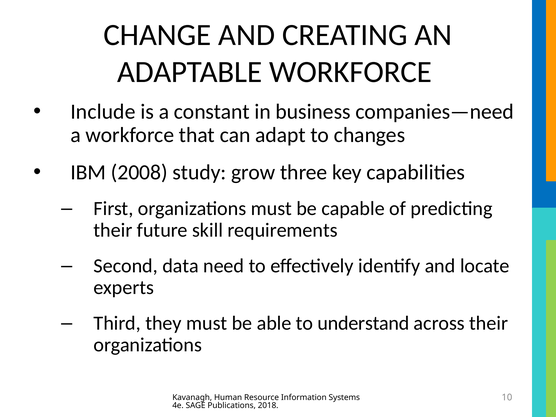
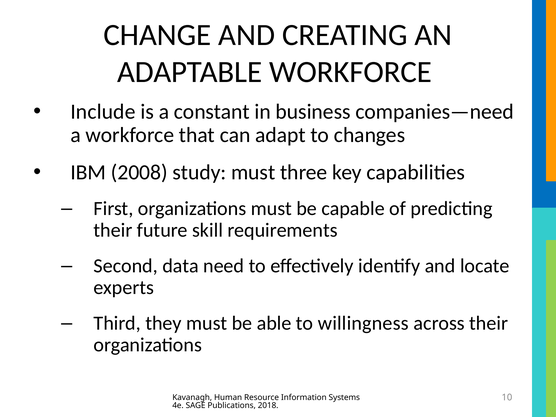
study grow: grow -> must (253, 172)
understand: understand -> willingness (363, 323)
